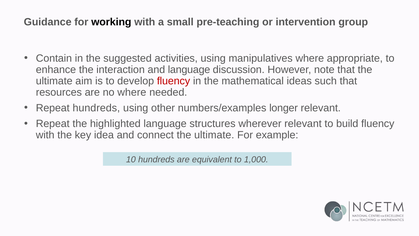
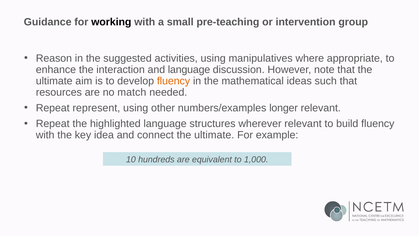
Contain: Contain -> Reason (54, 58)
fluency colour: red -> orange (174, 81)
no where: where -> match (132, 92)
Repeat hundreds: hundreds -> represent (96, 108)
